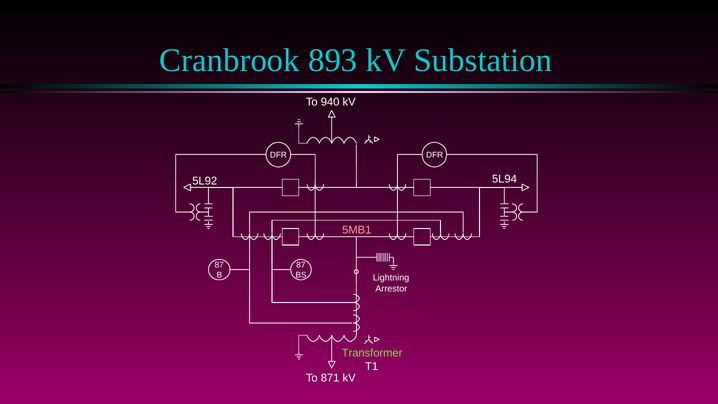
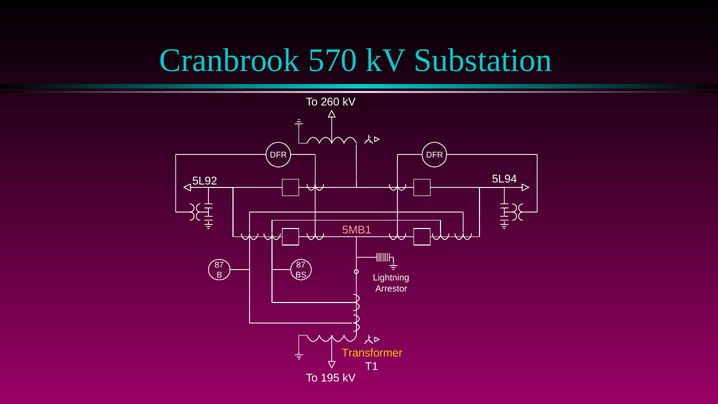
893: 893 -> 570 (333, 61)
940: 940 -> 260 (330, 102)
Transformer colour: light green -> yellow (372, 353)
871: 871 -> 195 (330, 378)
